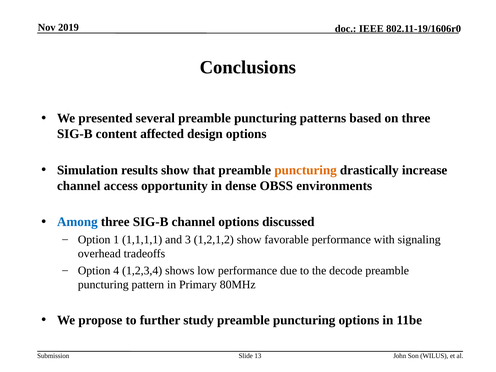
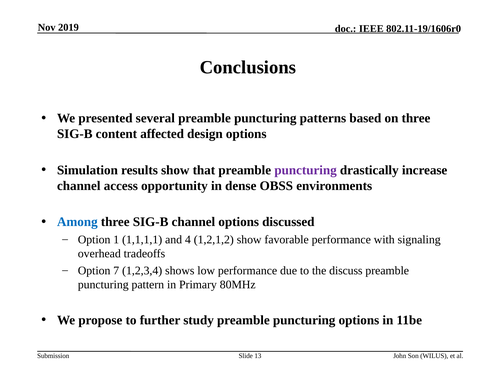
puncturing colour: orange -> purple (306, 170)
3: 3 -> 4 (188, 240)
4: 4 -> 7 (116, 271)
decode: decode -> discuss (346, 271)
